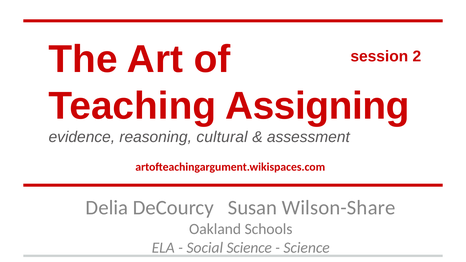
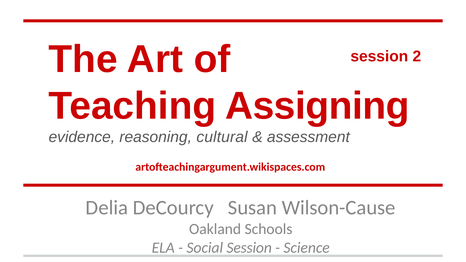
Wilson-Share: Wilson-Share -> Wilson-Cause (339, 208)
Social Science: Science -> Session (249, 248)
